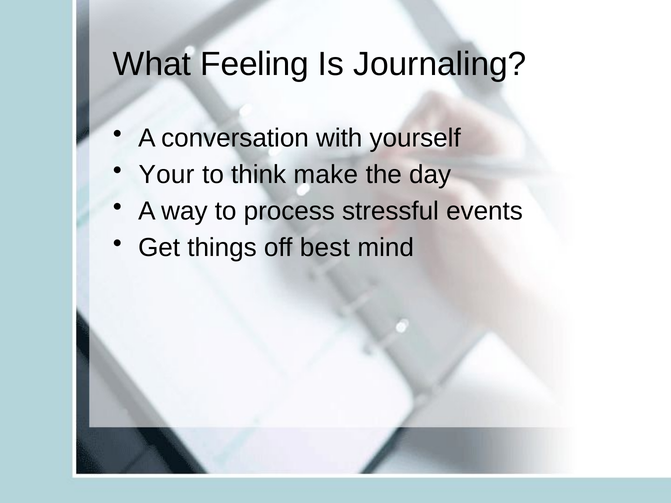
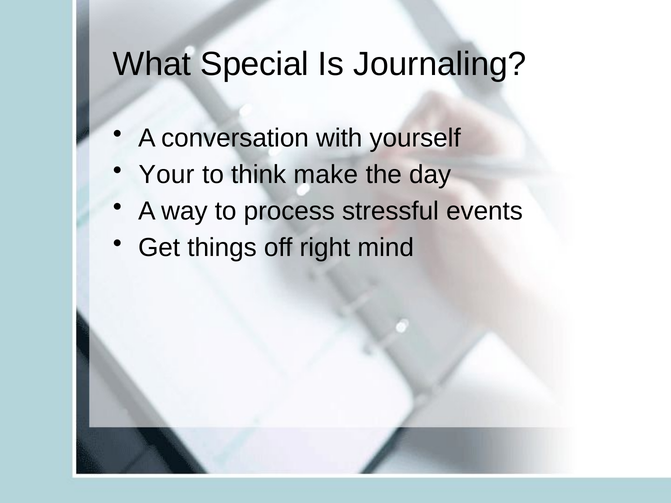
Feeling: Feeling -> Special (255, 64)
best: best -> right (325, 248)
